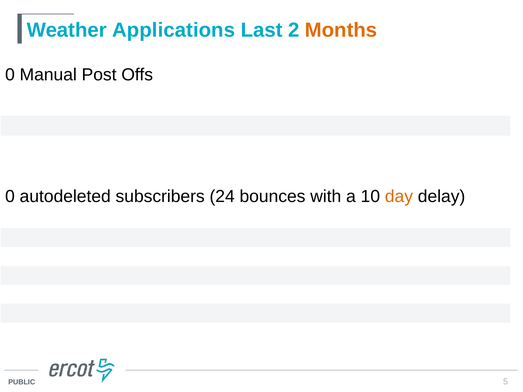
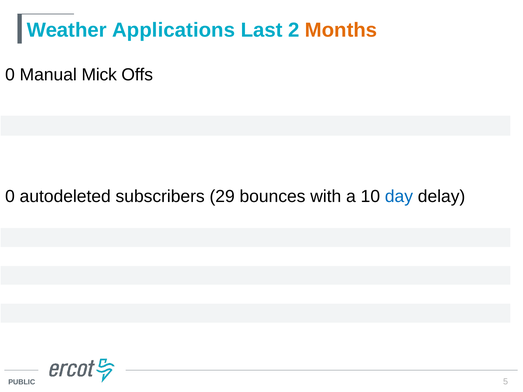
Post: Post -> Mick (99, 75)
24: 24 -> 29 (222, 197)
day colour: orange -> blue (399, 197)
